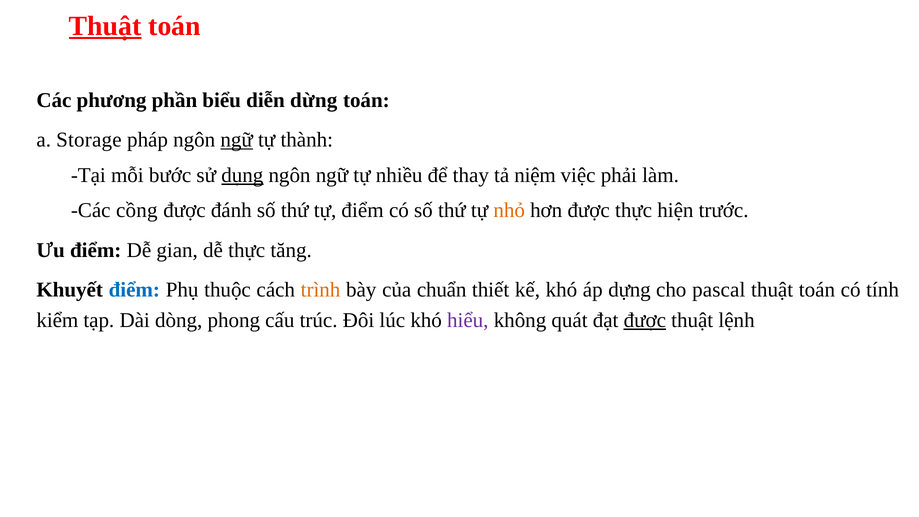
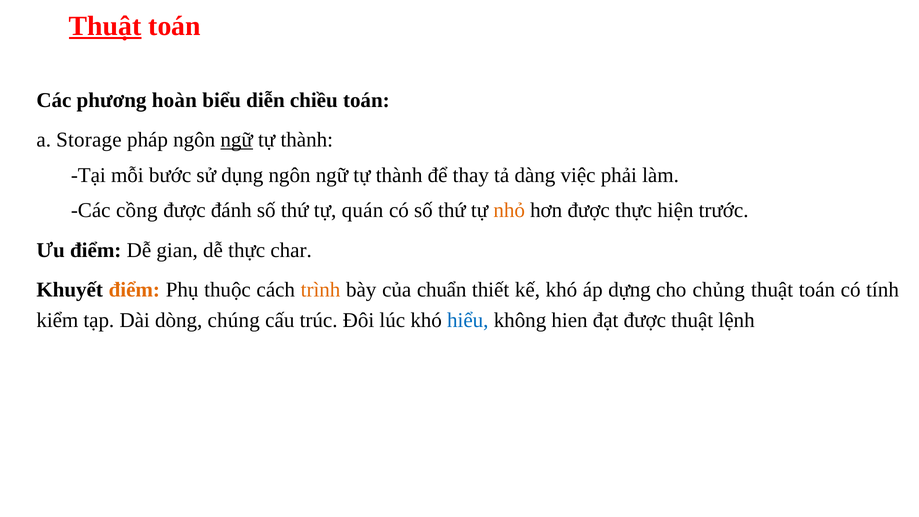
phần: phần -> hoàn (174, 100)
dừng: dừng -> chiều (314, 100)
dụng underline: present -> none (242, 175)
nhiều: nhiều -> thành (399, 175)
niệm: niệm -> dàng (535, 175)
tự điểm: điểm -> quán (363, 210)
tăng: tăng -> char (291, 250)
điểm colour: blue -> orange (134, 290)
pascal: pascal -> chủng (719, 290)
phong: phong -> chúng (234, 320)
hiểu colour: purple -> blue (468, 320)
quát: quát -> hien (570, 320)
được underline: present -> none (645, 320)
